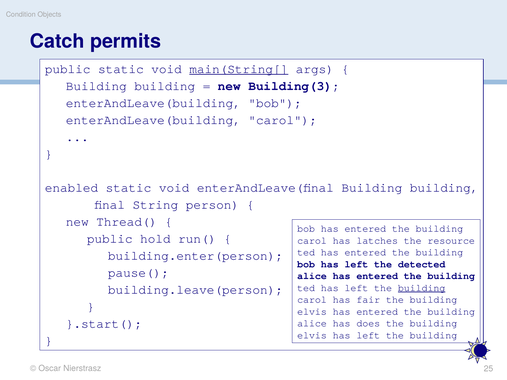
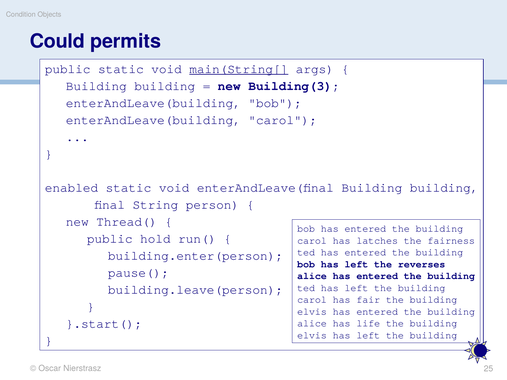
Catch: Catch -> Could (57, 41)
resource: resource -> fairness (451, 241)
detected: detected -> reverses (422, 264)
building underline: present -> none (422, 288)
does: does -> life (368, 323)
